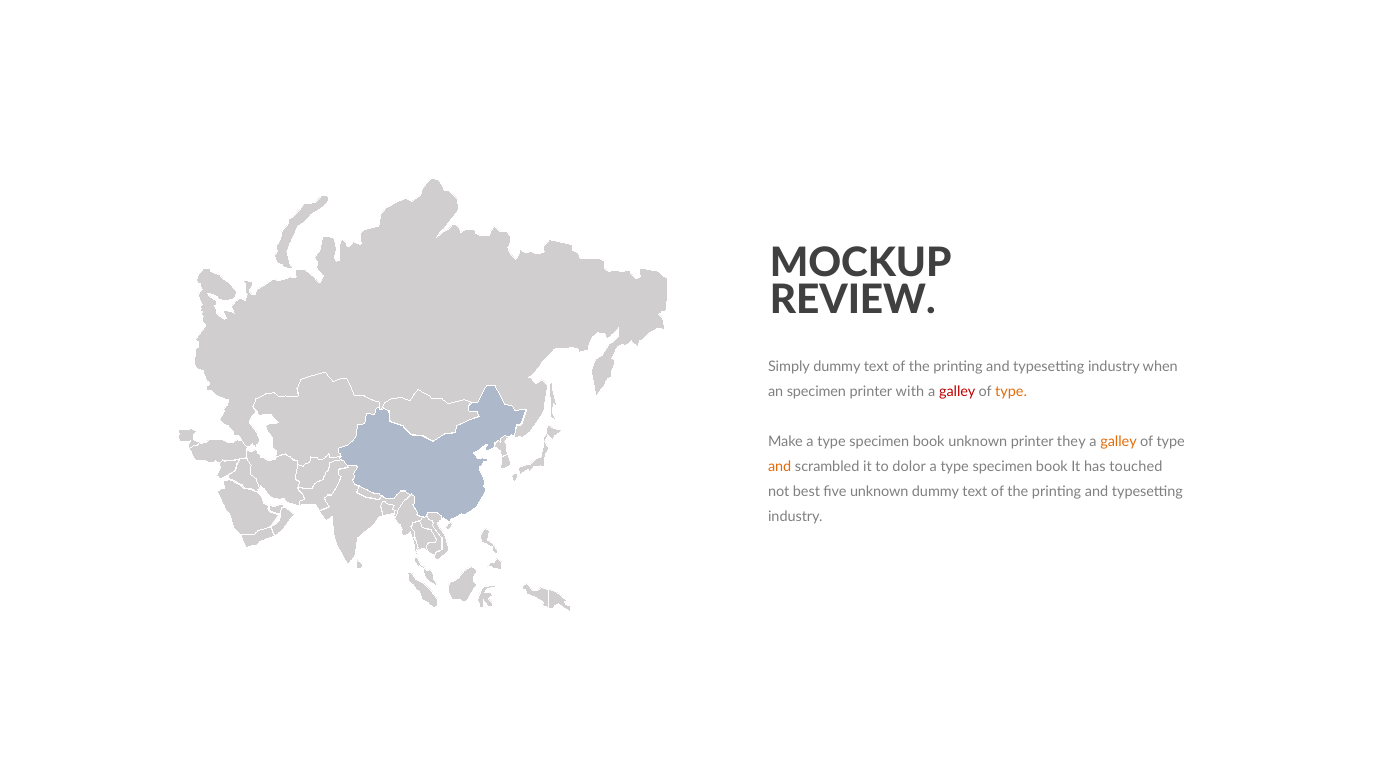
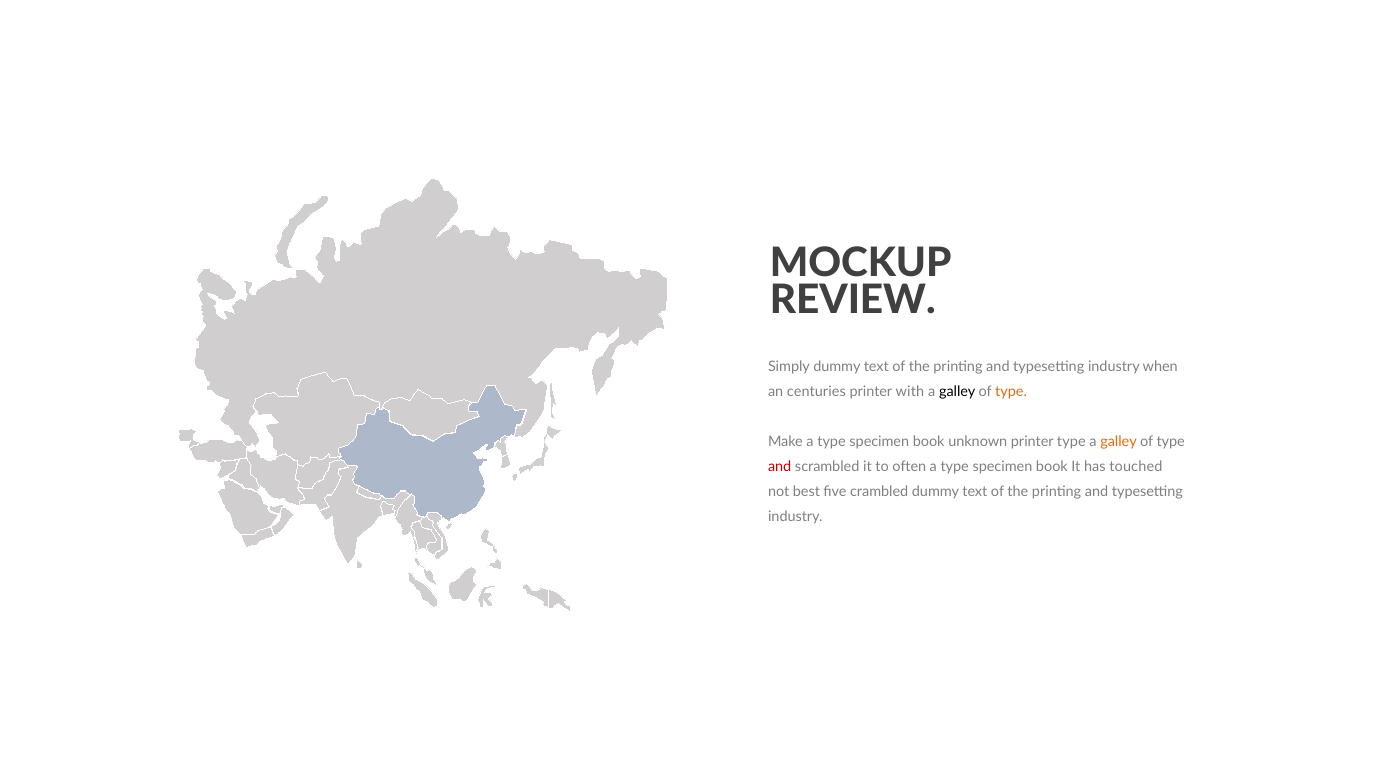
an specimen: specimen -> centuries (816, 392)
galley colour: red -> black (957, 392)
printer they: they -> type (1071, 442)
and colour: orange -> red (780, 467)
dolor: dolor -> often (909, 467)
five unknown: unknown -> crambled (879, 492)
